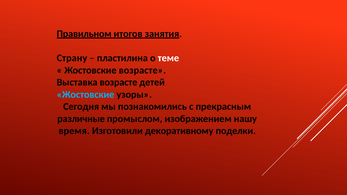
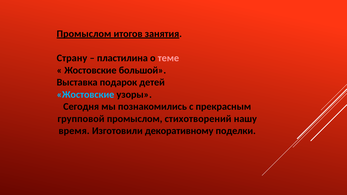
Правильном: Правильном -> Промыслом (84, 34)
теме colour: white -> pink (168, 58)
Жостовские возрасте: возрасте -> большой (142, 70)
Выставка возрасте: возрасте -> подарок (118, 82)
различные: различные -> групповой (81, 119)
изображением: изображением -> стихотворений (198, 119)
